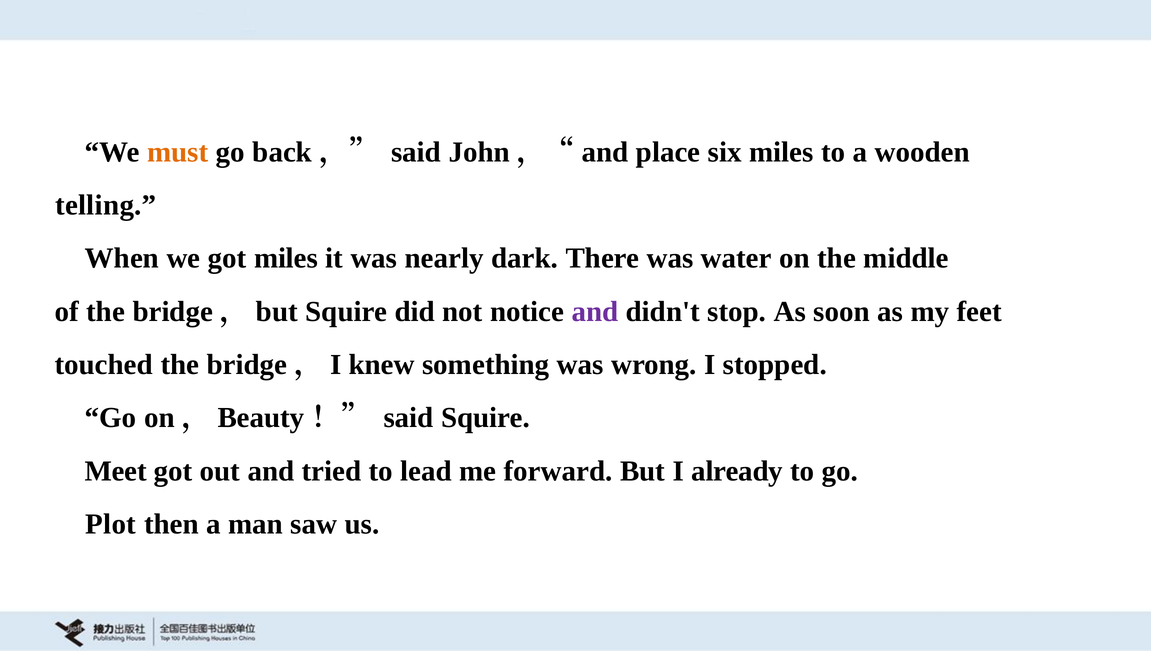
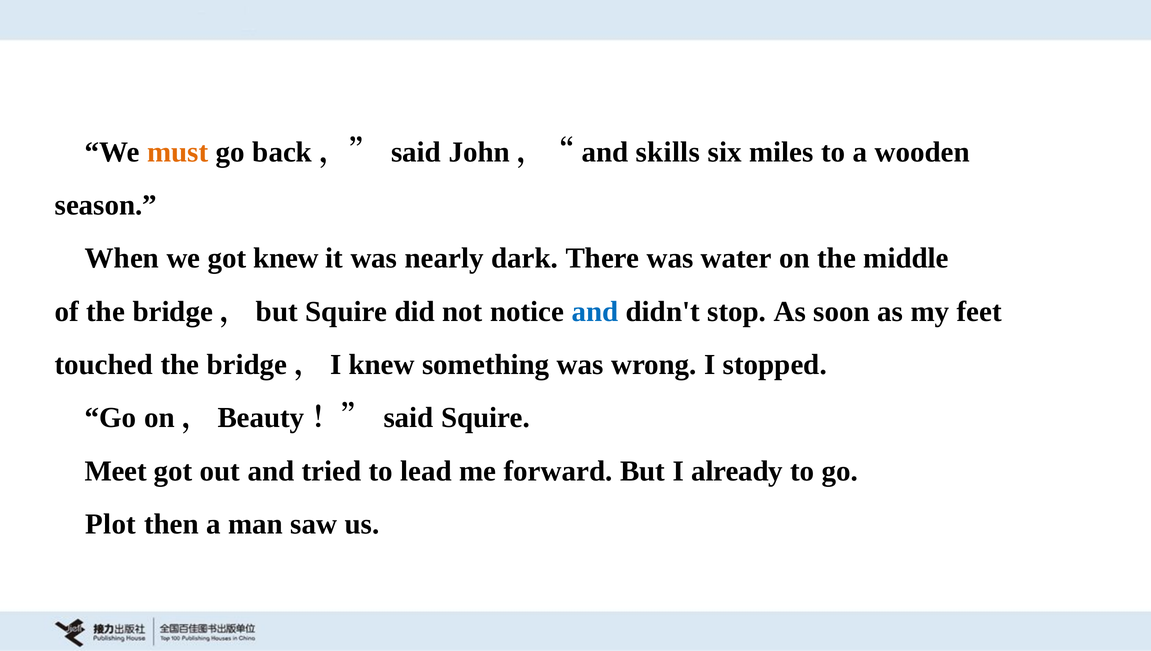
place: place -> skills (668, 152)
telling: telling -> season (106, 205)
got miles: miles -> knew (286, 258)
and colour: purple -> blue (595, 311)
